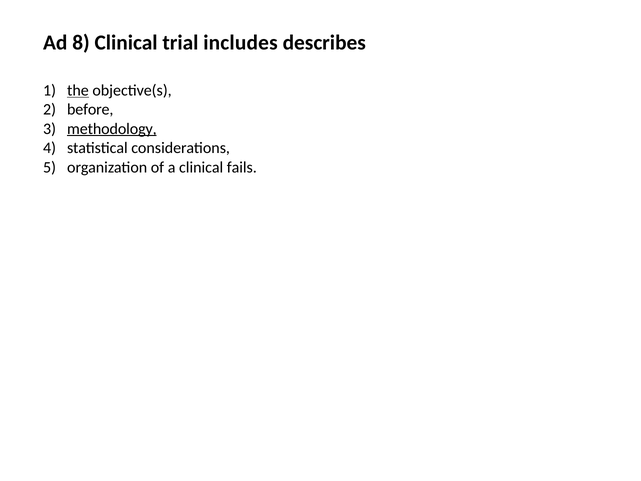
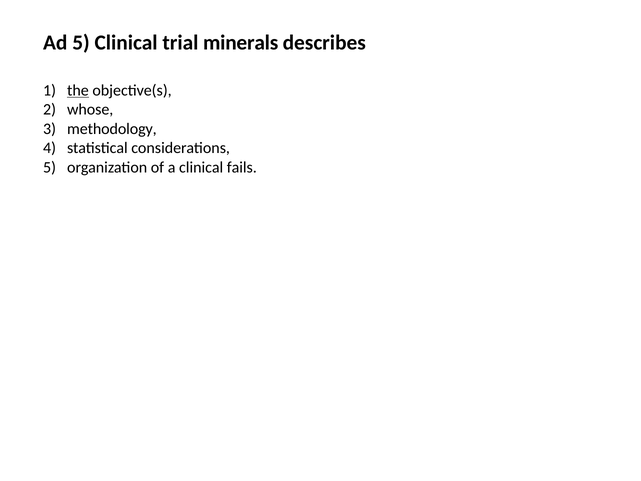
Ad 8: 8 -> 5 (81, 43)
includes: includes -> minerals (241, 43)
before: before -> whose (90, 110)
methodology underline: present -> none (112, 129)
